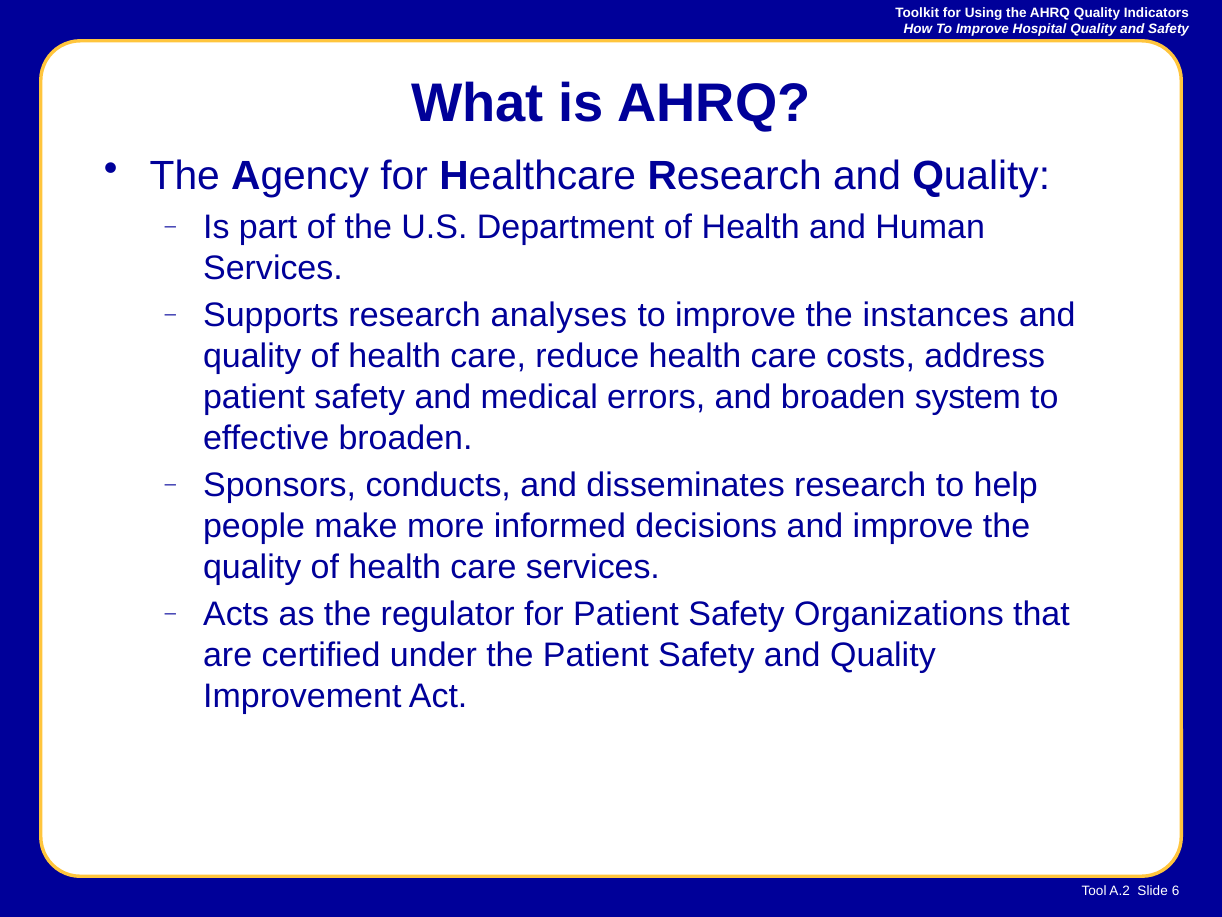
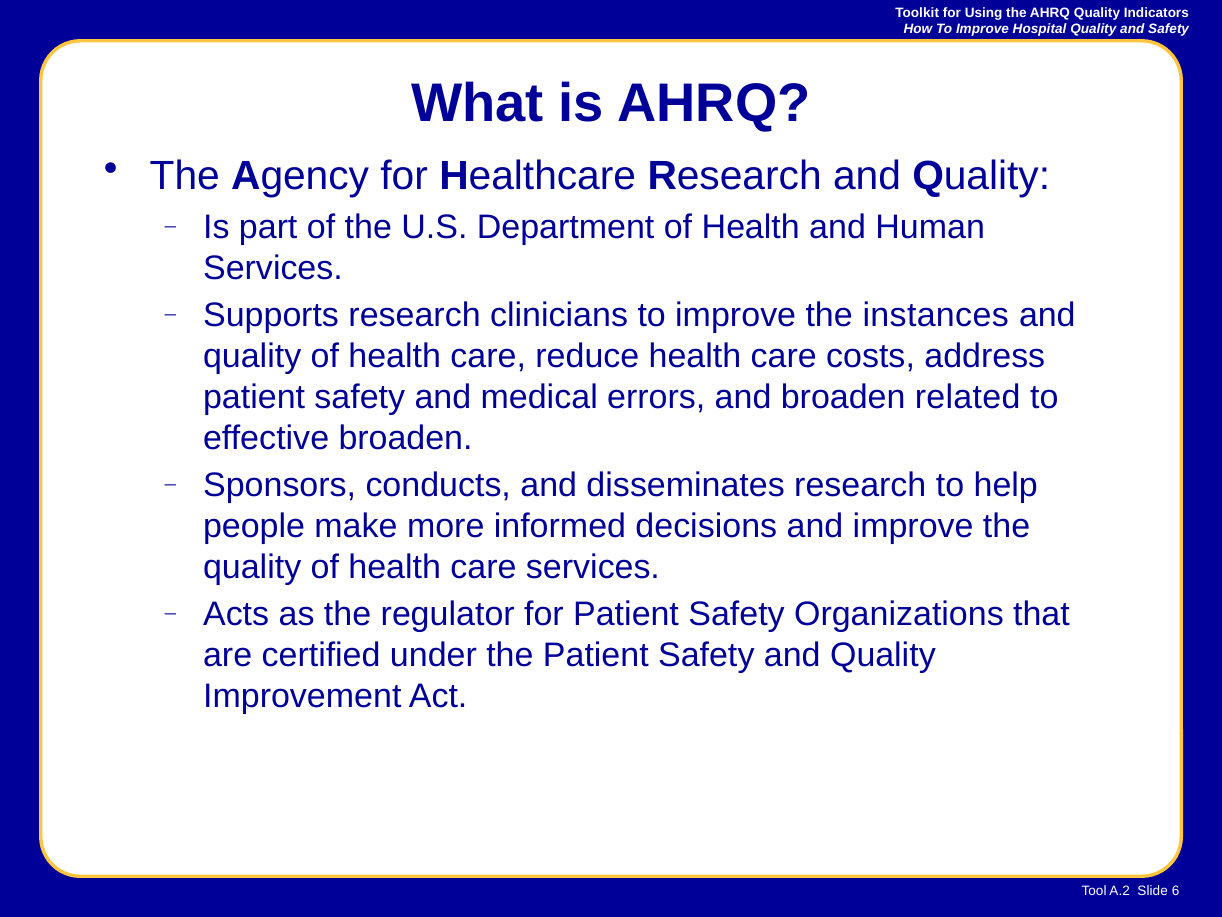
analyses: analyses -> clinicians (559, 315)
system: system -> related (968, 397)
